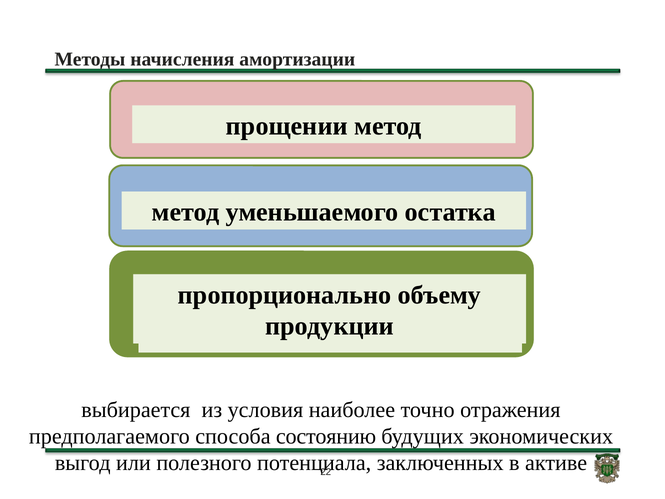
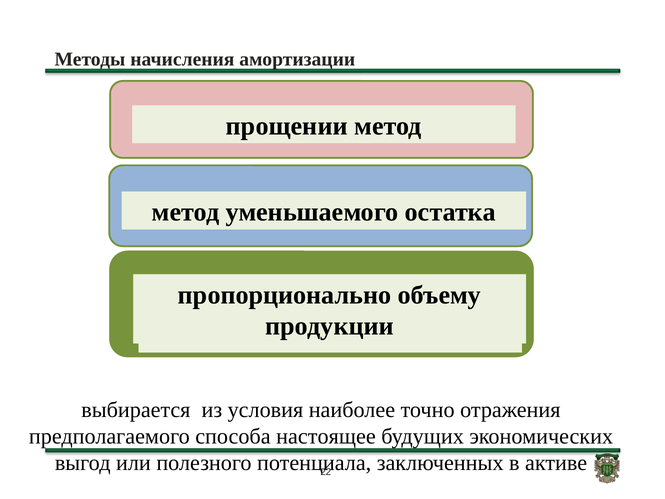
состоянию: состоянию -> настоящее (326, 436)
